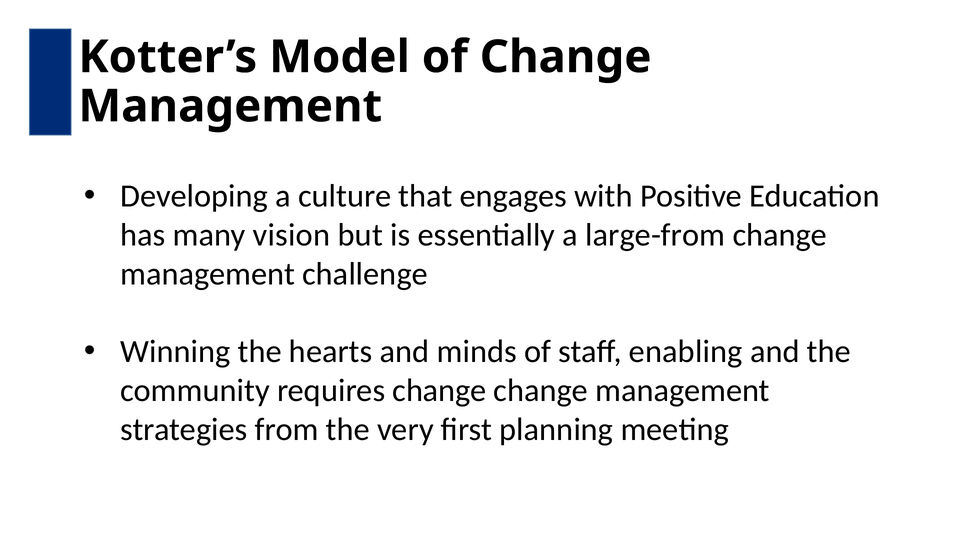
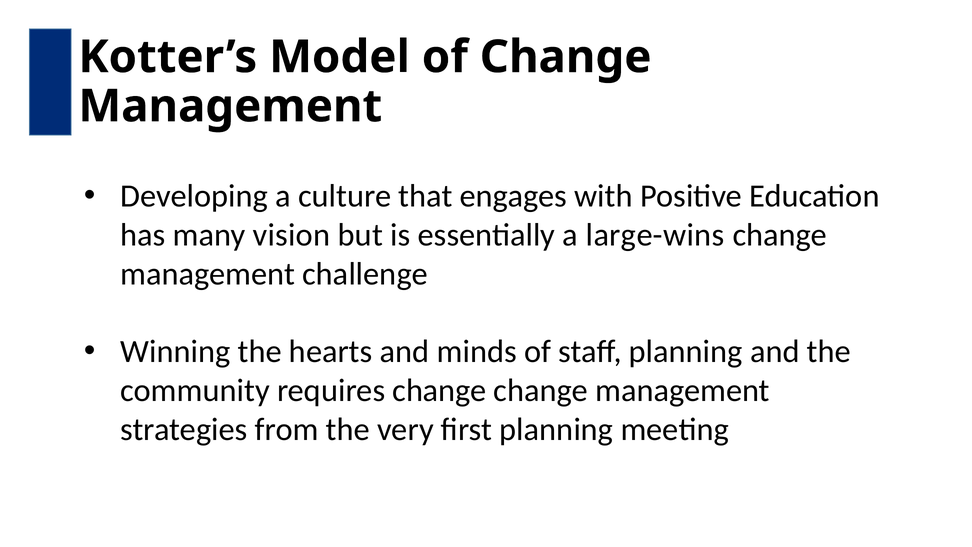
large-from: large-from -> large-wins (655, 235)
staff enabling: enabling -> planning (686, 352)
